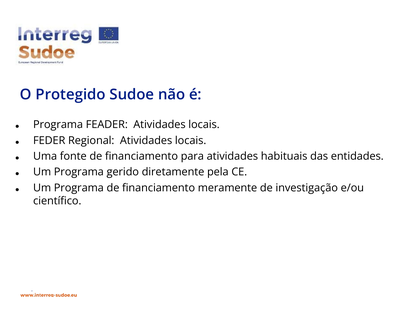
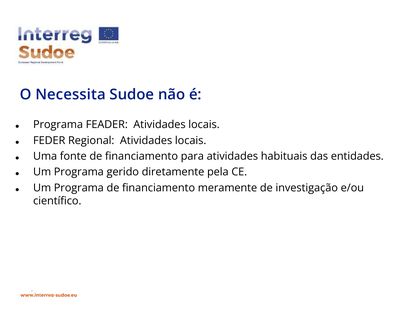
Protegido: Protegido -> Necessita (71, 94)
